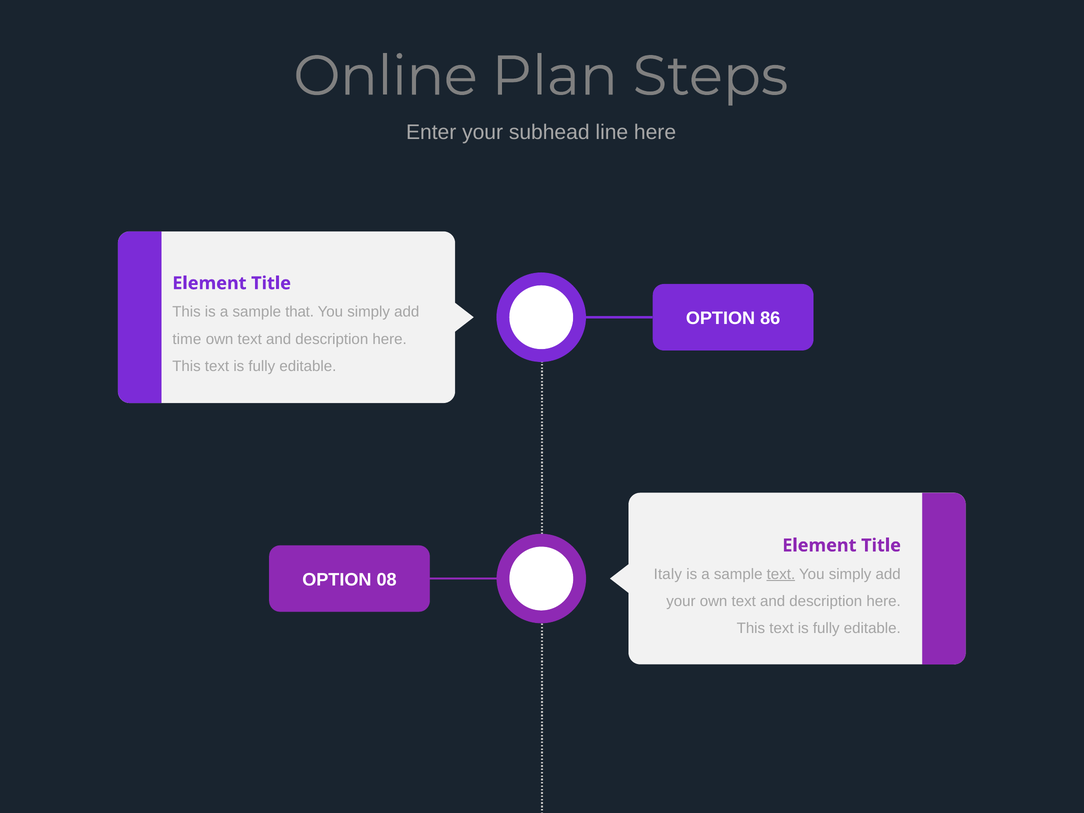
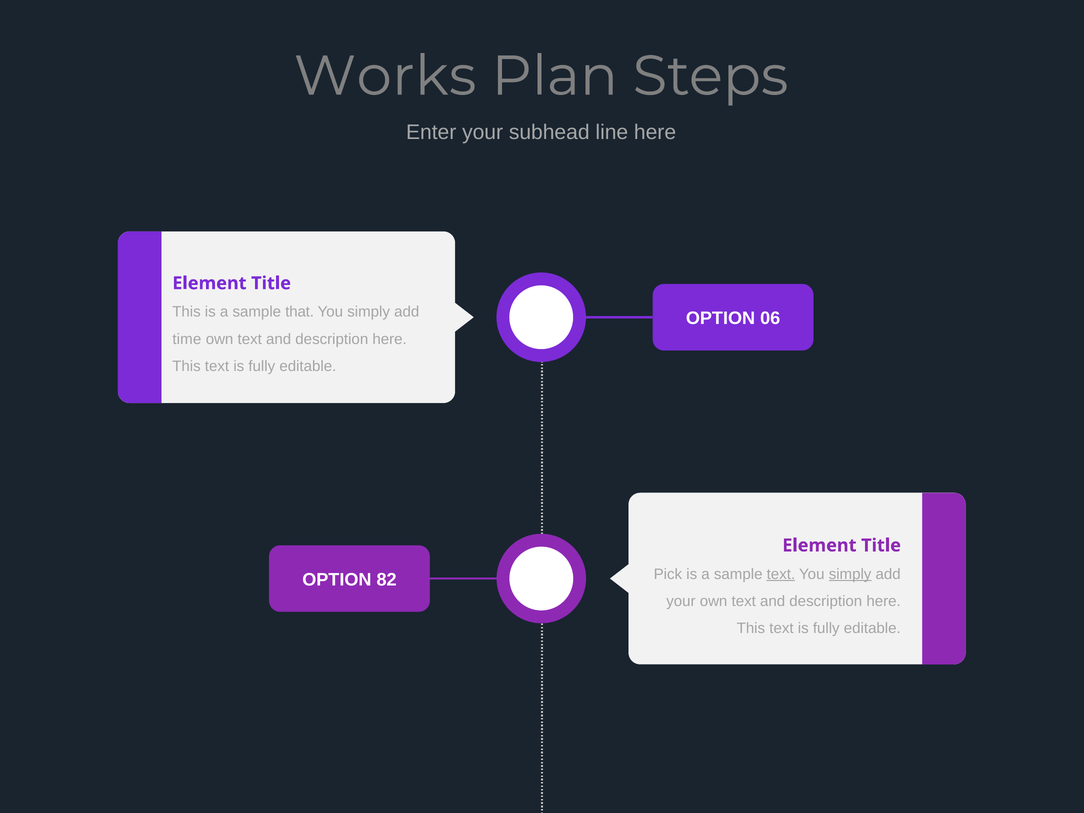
Online: Online -> Works (385, 76)
86: 86 -> 06 (770, 318)
Italy: Italy -> Pick (668, 574)
simply underline: none -> present (850, 574)
08: 08 -> 82 (387, 580)
